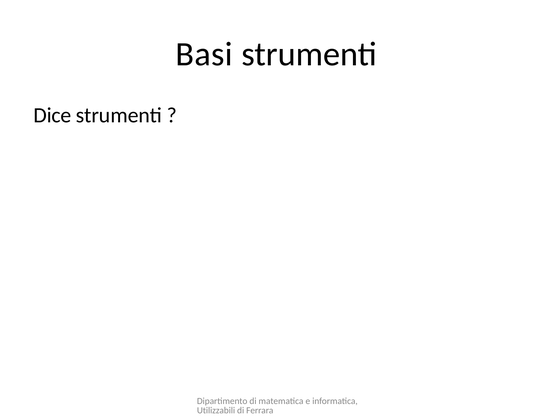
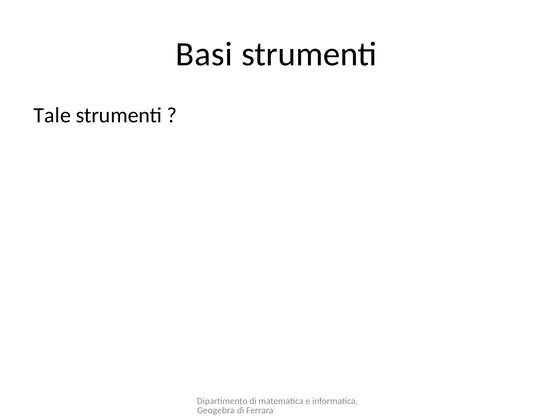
Dice: Dice -> Tale (52, 115)
Utilizzabili: Utilizzabili -> Geogebra (216, 410)
